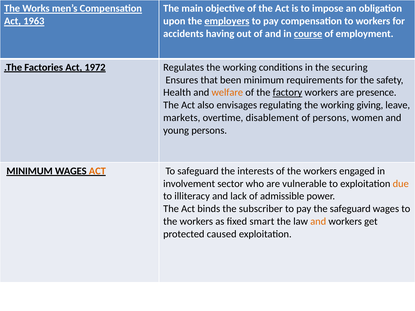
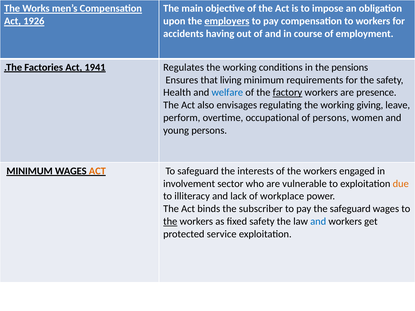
1963: 1963 -> 1926 (34, 21)
course underline: present -> none (308, 34)
1972: 1972 -> 1941 (95, 67)
securing: securing -> pensions (350, 67)
been: been -> living (231, 80)
welfare colour: orange -> blue (227, 93)
markets: markets -> perform (182, 118)
disablement: disablement -> occupational (272, 118)
admissible: admissible -> workplace (282, 196)
the underline: none -> present (170, 222)
fixed smart: smart -> safety (262, 222)
and colour: orange -> blue (318, 222)
caused: caused -> service (222, 234)
